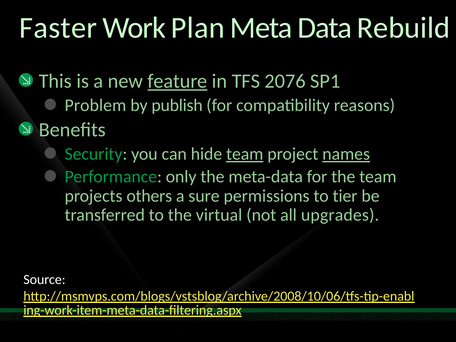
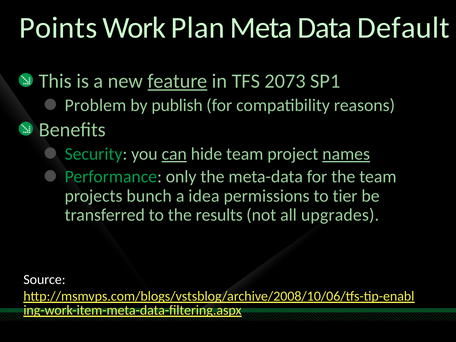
Faster: Faster -> Points (58, 28)
Rebuild: Rebuild -> Default (403, 28)
2076: 2076 -> 2073 (285, 81)
can underline: none -> present (174, 154)
team underline: present -> none (245, 154)
others: others -> bunch (149, 196)
sure: sure -> idea (204, 196)
virtual: virtual -> results (219, 215)
